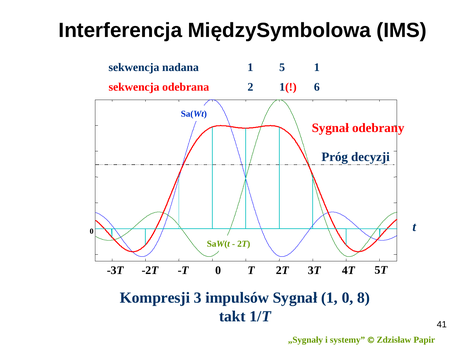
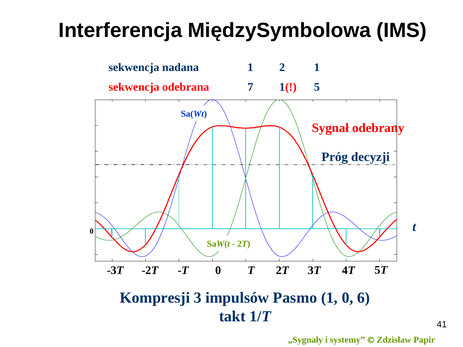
5: 5 -> 2 (282, 67)
2: 2 -> 7 (250, 87)
6: 6 -> 5 (317, 87)
impulsów Sygnał: Sygnał -> Pasmo (295, 298)
8: 8 -> 6 (364, 298)
